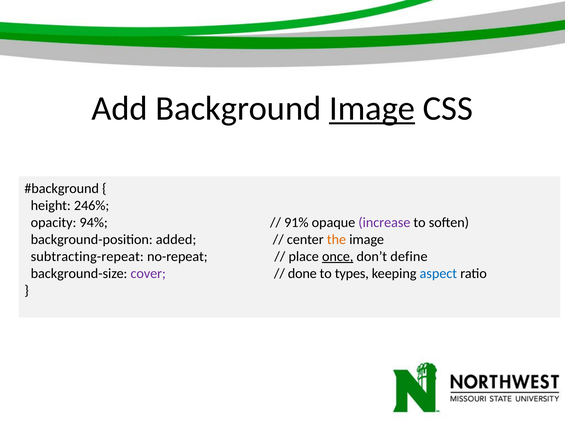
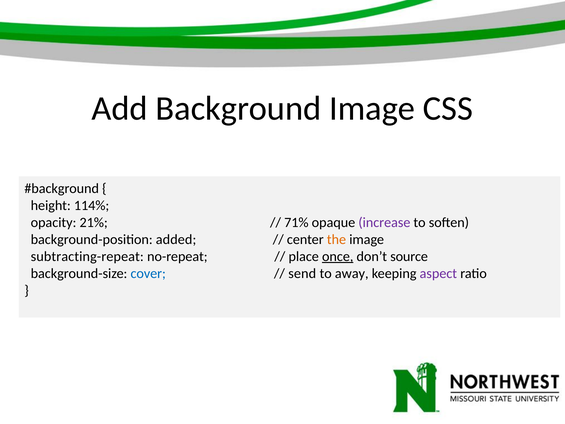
Image underline: present -> none (372, 108)
246%: 246% -> 114% (92, 205)
94%: 94% -> 21% (94, 222)
91%: 91% -> 71% (296, 222)
define: define -> source (409, 256)
cover colour: purple -> blue (148, 273)
done: done -> send (302, 273)
types: types -> away (352, 273)
aspect colour: blue -> purple (438, 273)
